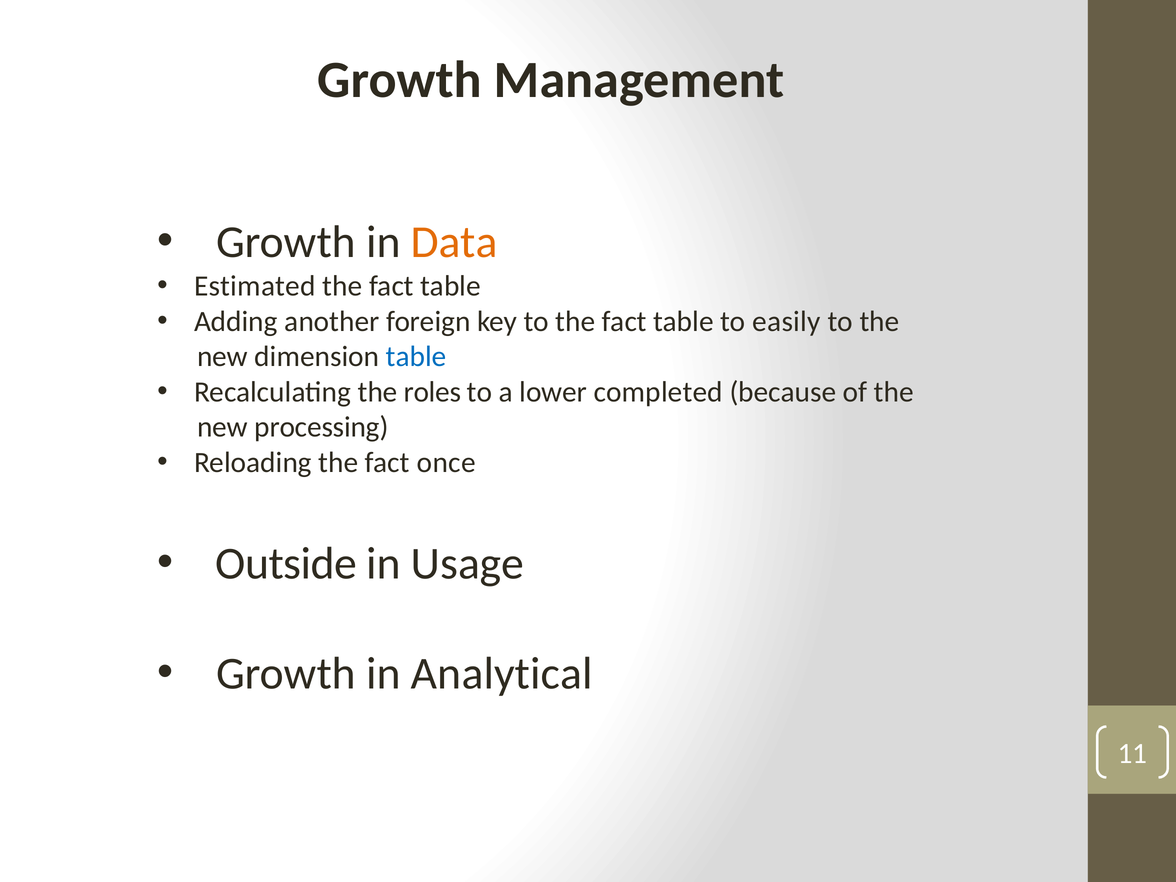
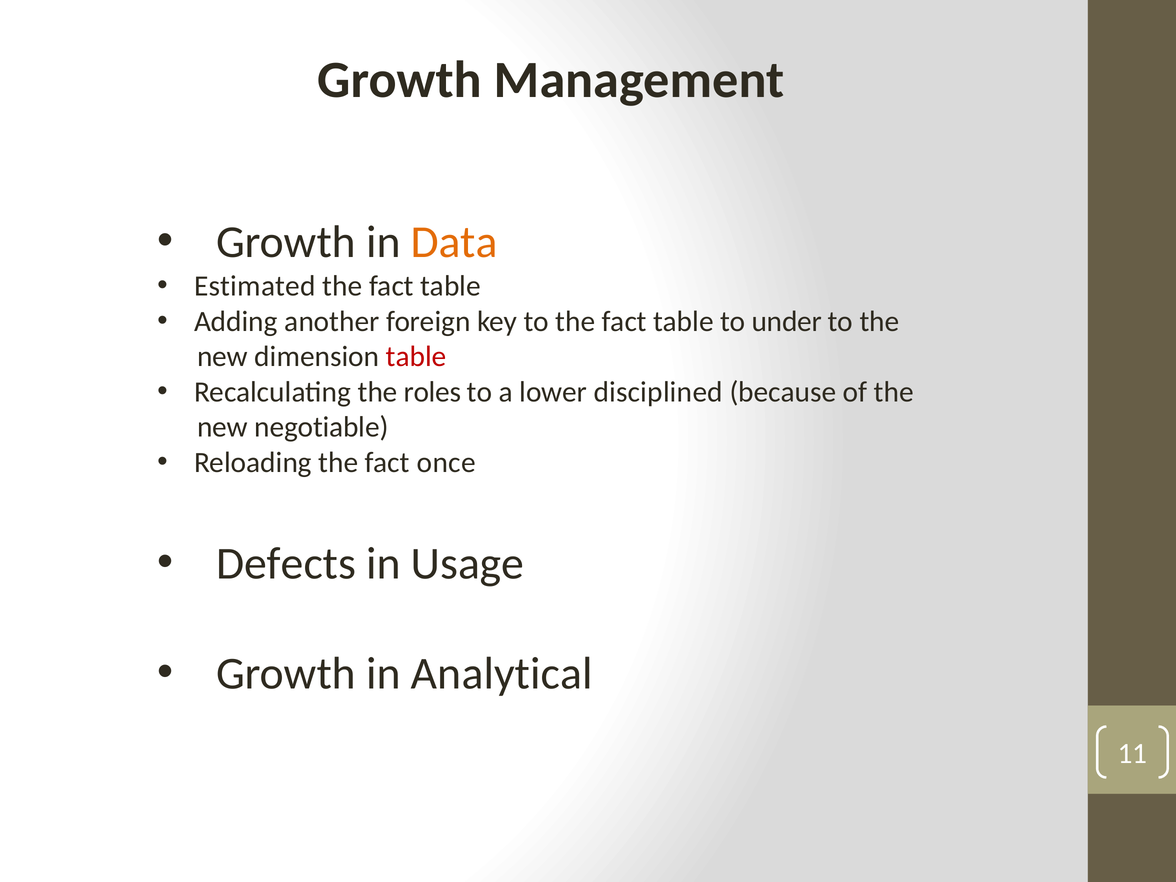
easily: easily -> under (787, 321)
table colour: blue -> red (416, 357)
completed: completed -> disciplined (658, 392)
processing: processing -> negotiable (321, 427)
Outside: Outside -> Defects (286, 564)
